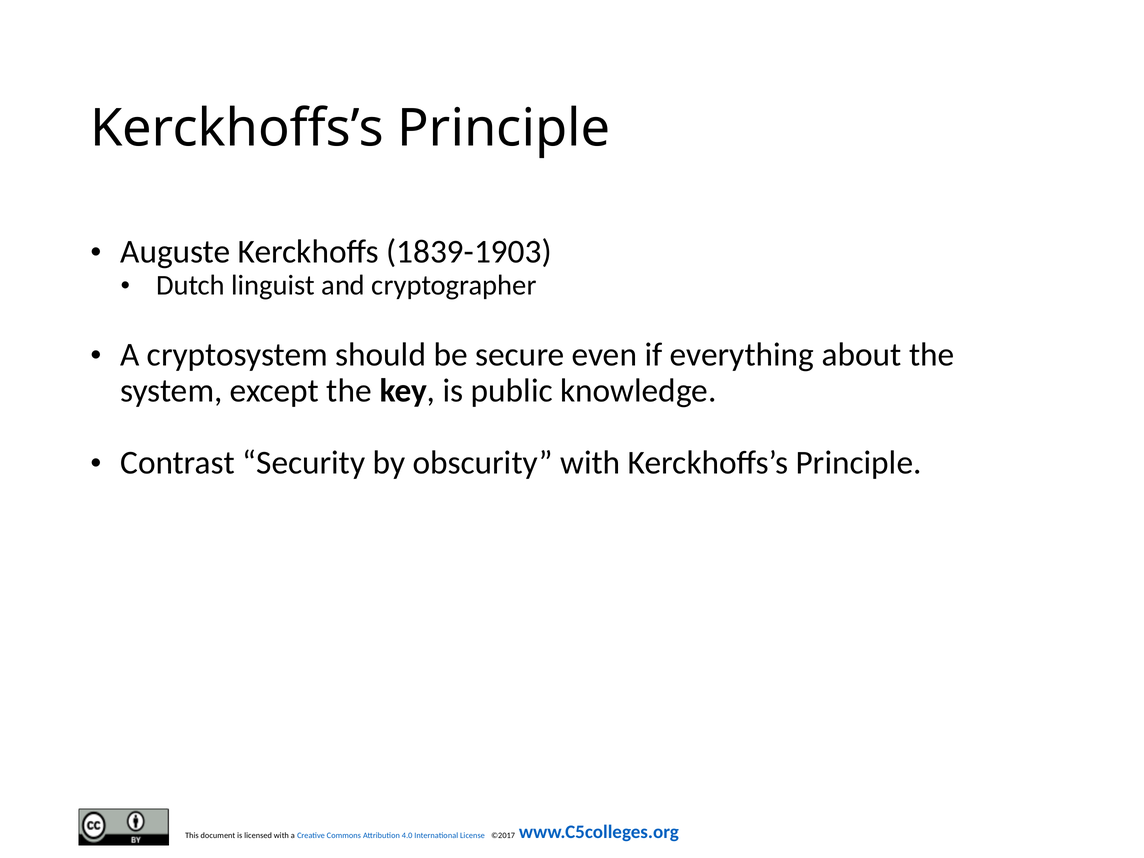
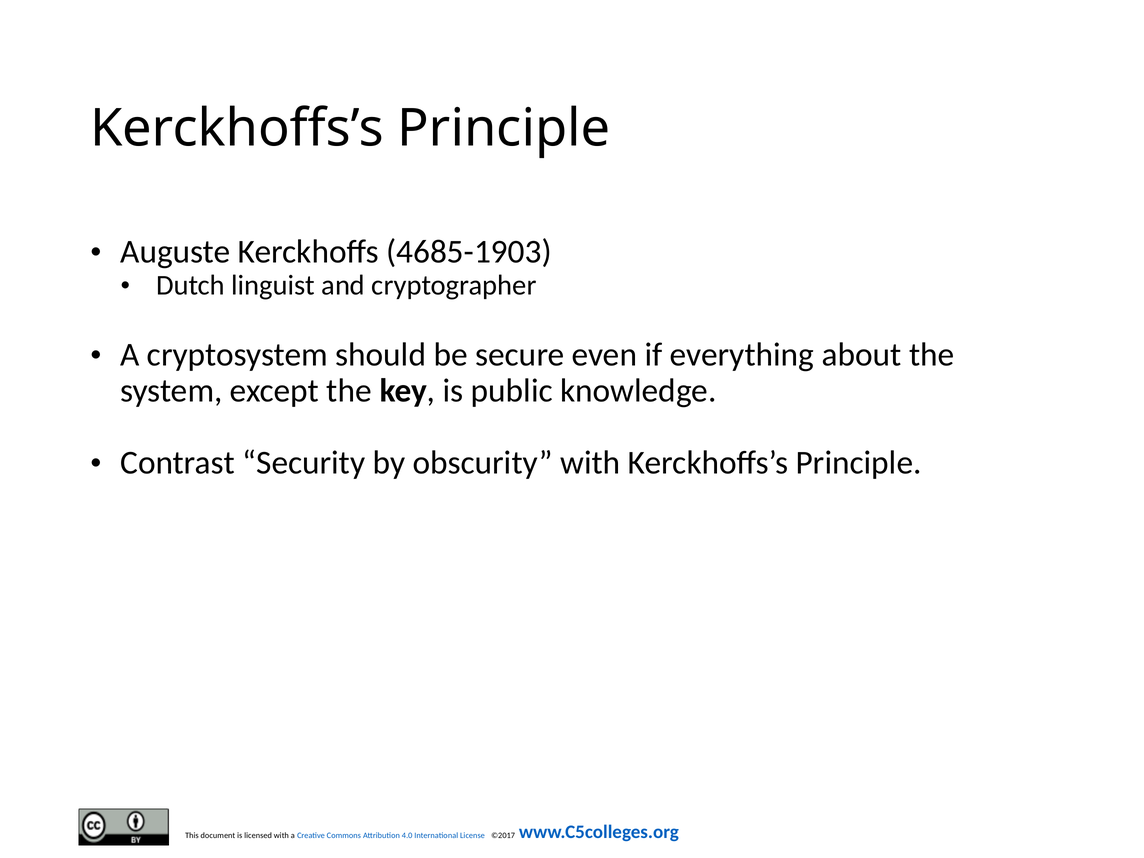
1839-1903: 1839-1903 -> 4685-1903 (469, 252)
